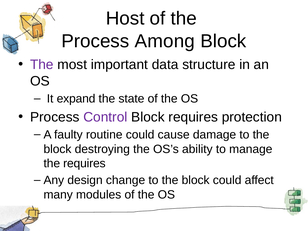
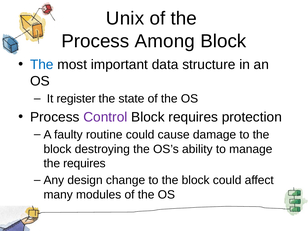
Host: Host -> Unix (125, 19)
The colour: purple -> blue (42, 65)
expand: expand -> register (76, 99)
